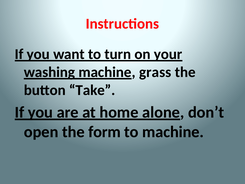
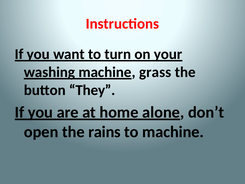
Take: Take -> They (92, 90)
form: form -> rains (104, 132)
